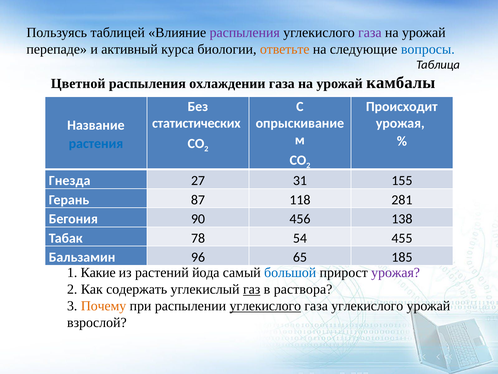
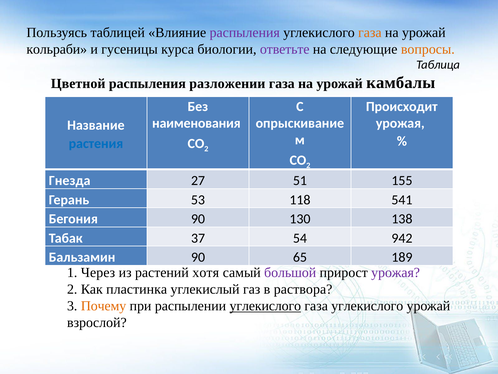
газа colour: purple -> orange (370, 33)
перепаде: перепаде -> кольраби (57, 49)
активный: активный -> гусеницы (130, 49)
ответьте colour: orange -> purple (285, 49)
вопросы colour: blue -> orange (428, 49)
охлаждении: охлаждении -> разложении (227, 83)
статистических: статистических -> наименования (196, 123)
31: 31 -> 51 (300, 180)
87: 87 -> 53 (198, 199)
281: 281 -> 541 (402, 199)
456: 456 -> 130 (300, 219)
78: 78 -> 37 (198, 238)
455: 455 -> 942 (402, 238)
Бальзамин 96: 96 -> 90 (198, 257)
185: 185 -> 189 (402, 257)
Какие: Какие -> Через (98, 272)
йода: йода -> хотя (206, 272)
большой colour: blue -> purple (290, 272)
содержать: содержать -> пластинка (137, 289)
газ underline: present -> none (252, 289)
